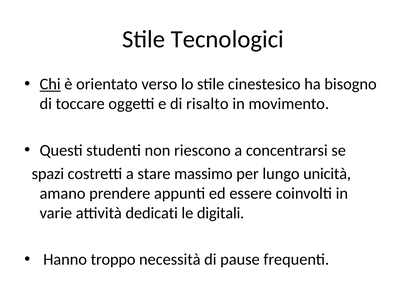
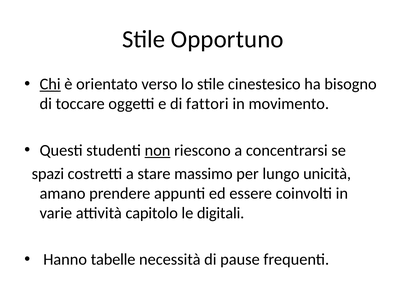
Tecnologici: Tecnologici -> Opportuno (227, 39)
risalto: risalto -> fattori (207, 104)
non underline: none -> present (157, 150)
dedicati: dedicati -> capitolo (152, 213)
troppo: troppo -> tabelle (113, 259)
